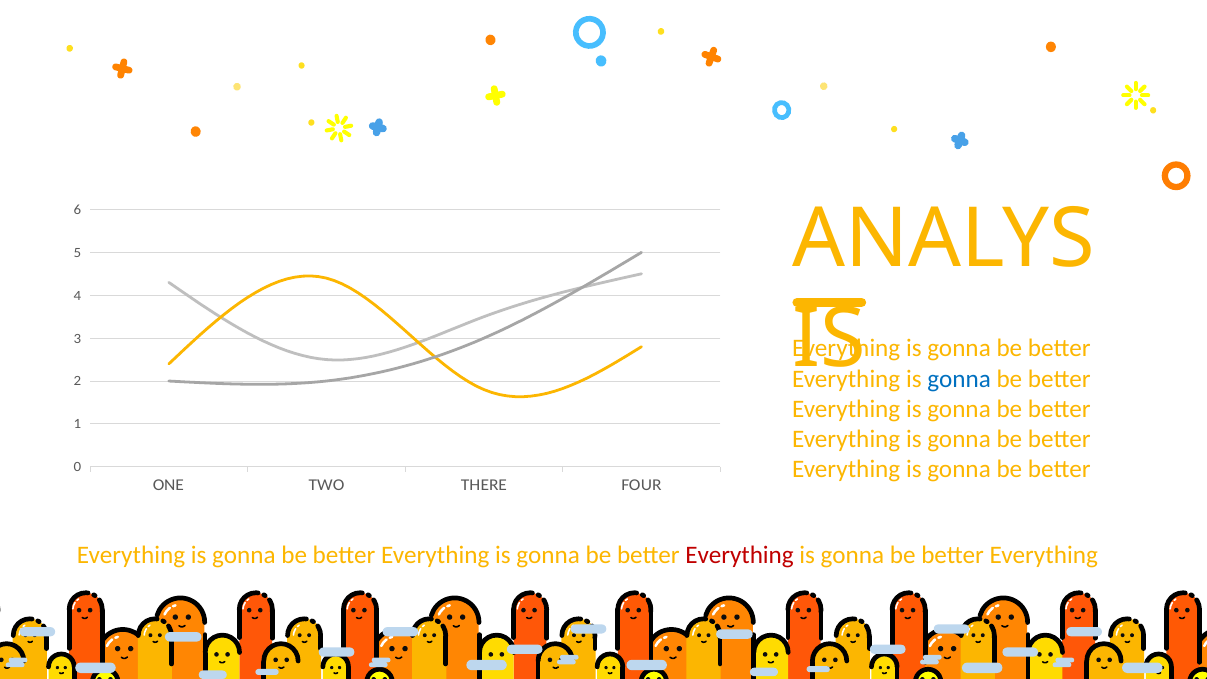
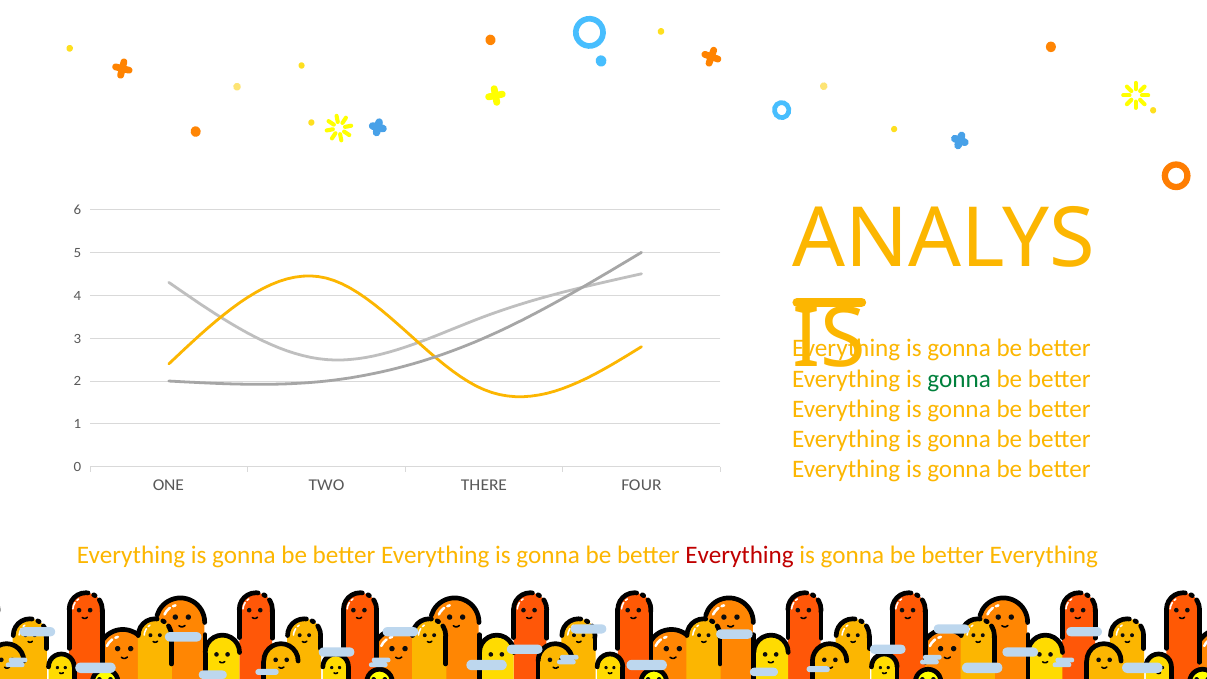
gonna colour: blue -> green (959, 379)
